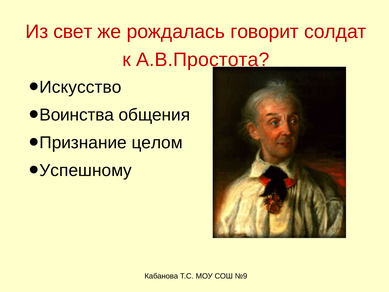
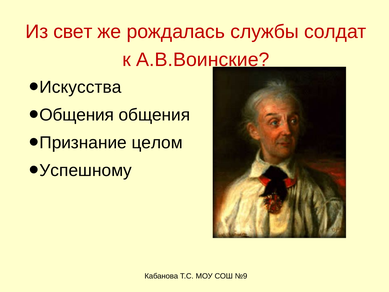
говорит: говорит -> службы (265, 32)
А.В.Простота: А.В.Простота -> А.В.Воинские (203, 60)
Искусство: Искусство -> Искусства (80, 87)
Воинства: Воинства -> Общения (77, 115)
